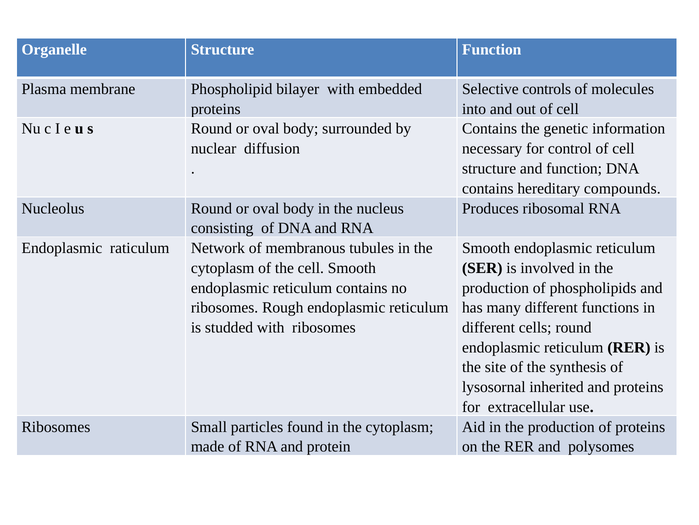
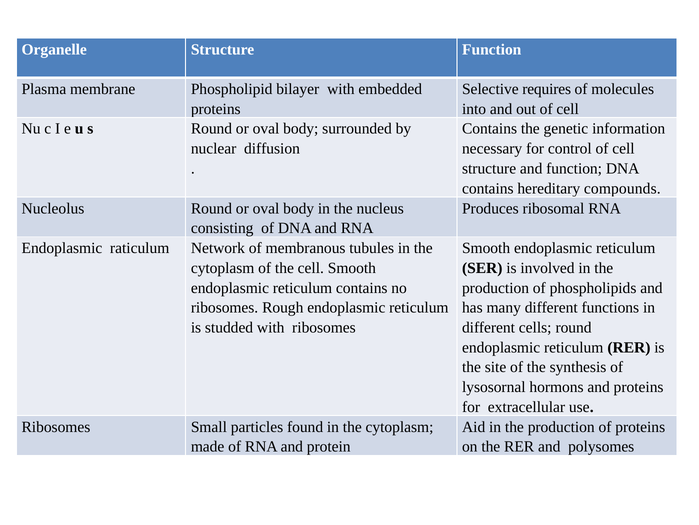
controls: controls -> requires (547, 89)
inherited: inherited -> hormons (557, 387)
